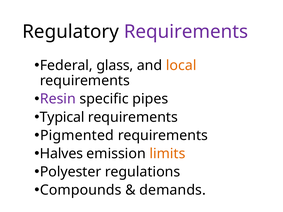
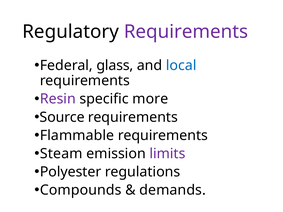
local colour: orange -> blue (181, 66)
pipes: pipes -> more (150, 99)
Typical: Typical -> Source (62, 117)
Pigmented: Pigmented -> Flammable (77, 136)
Halves: Halves -> Steam (61, 154)
limits colour: orange -> purple (167, 154)
